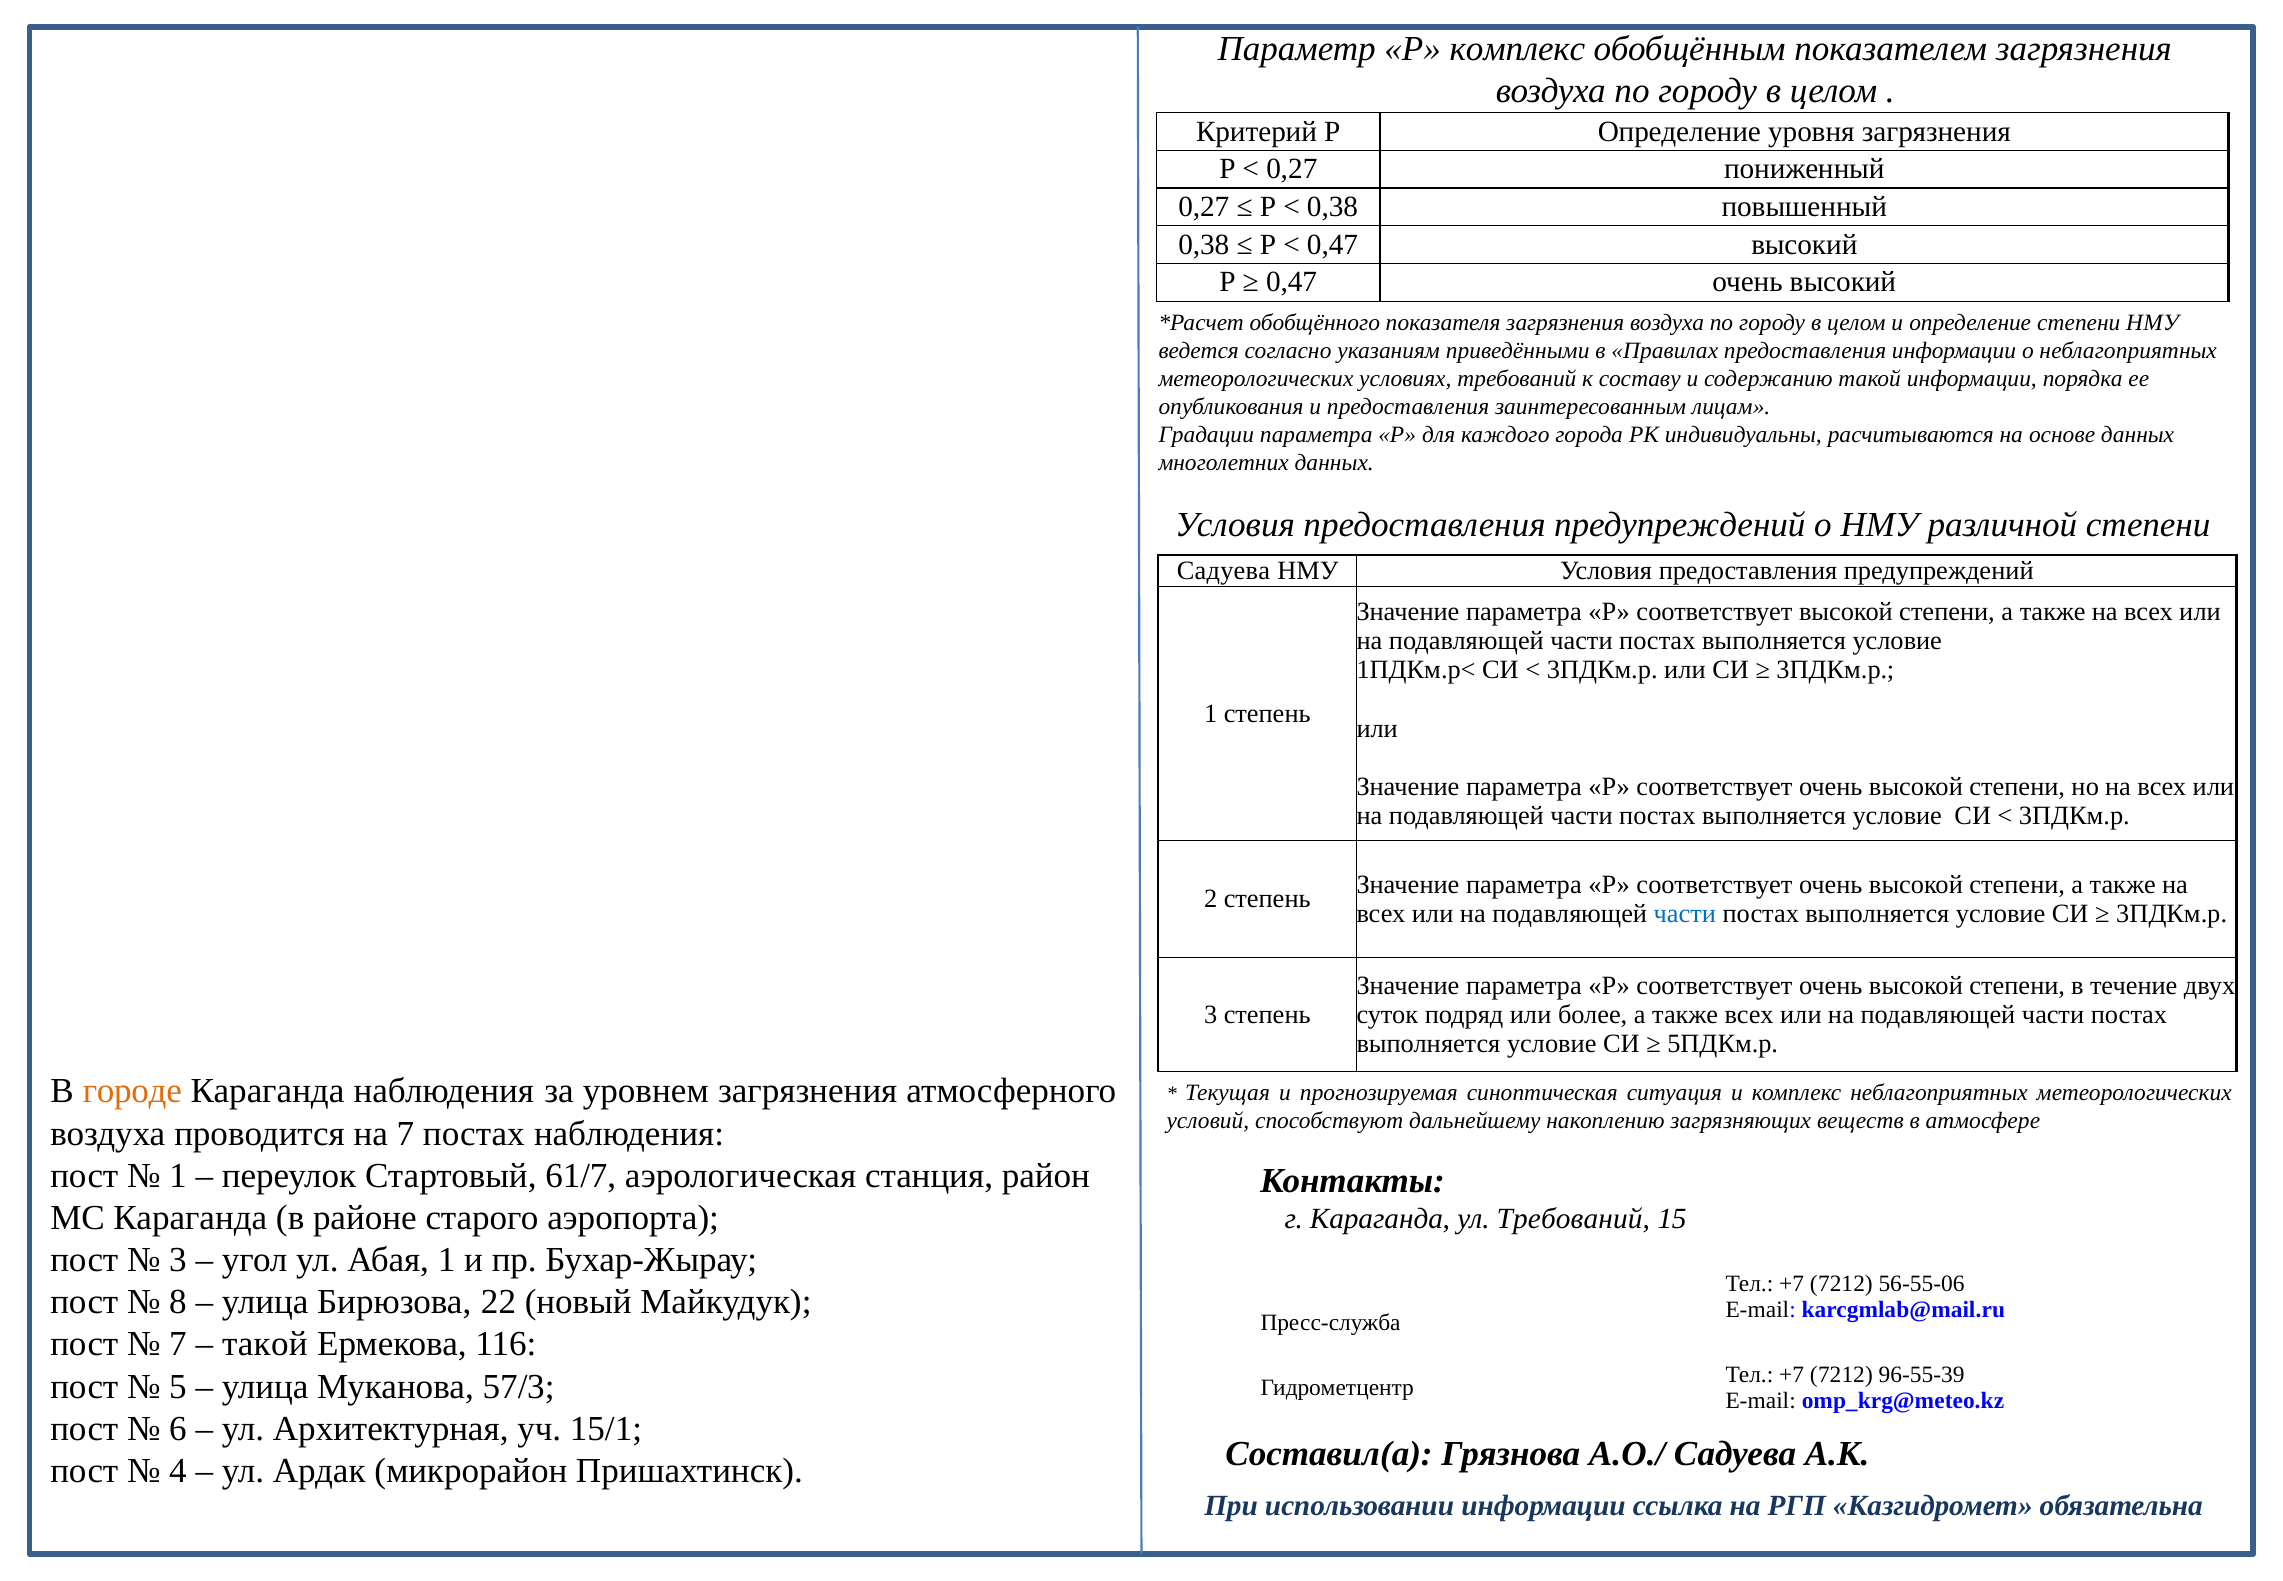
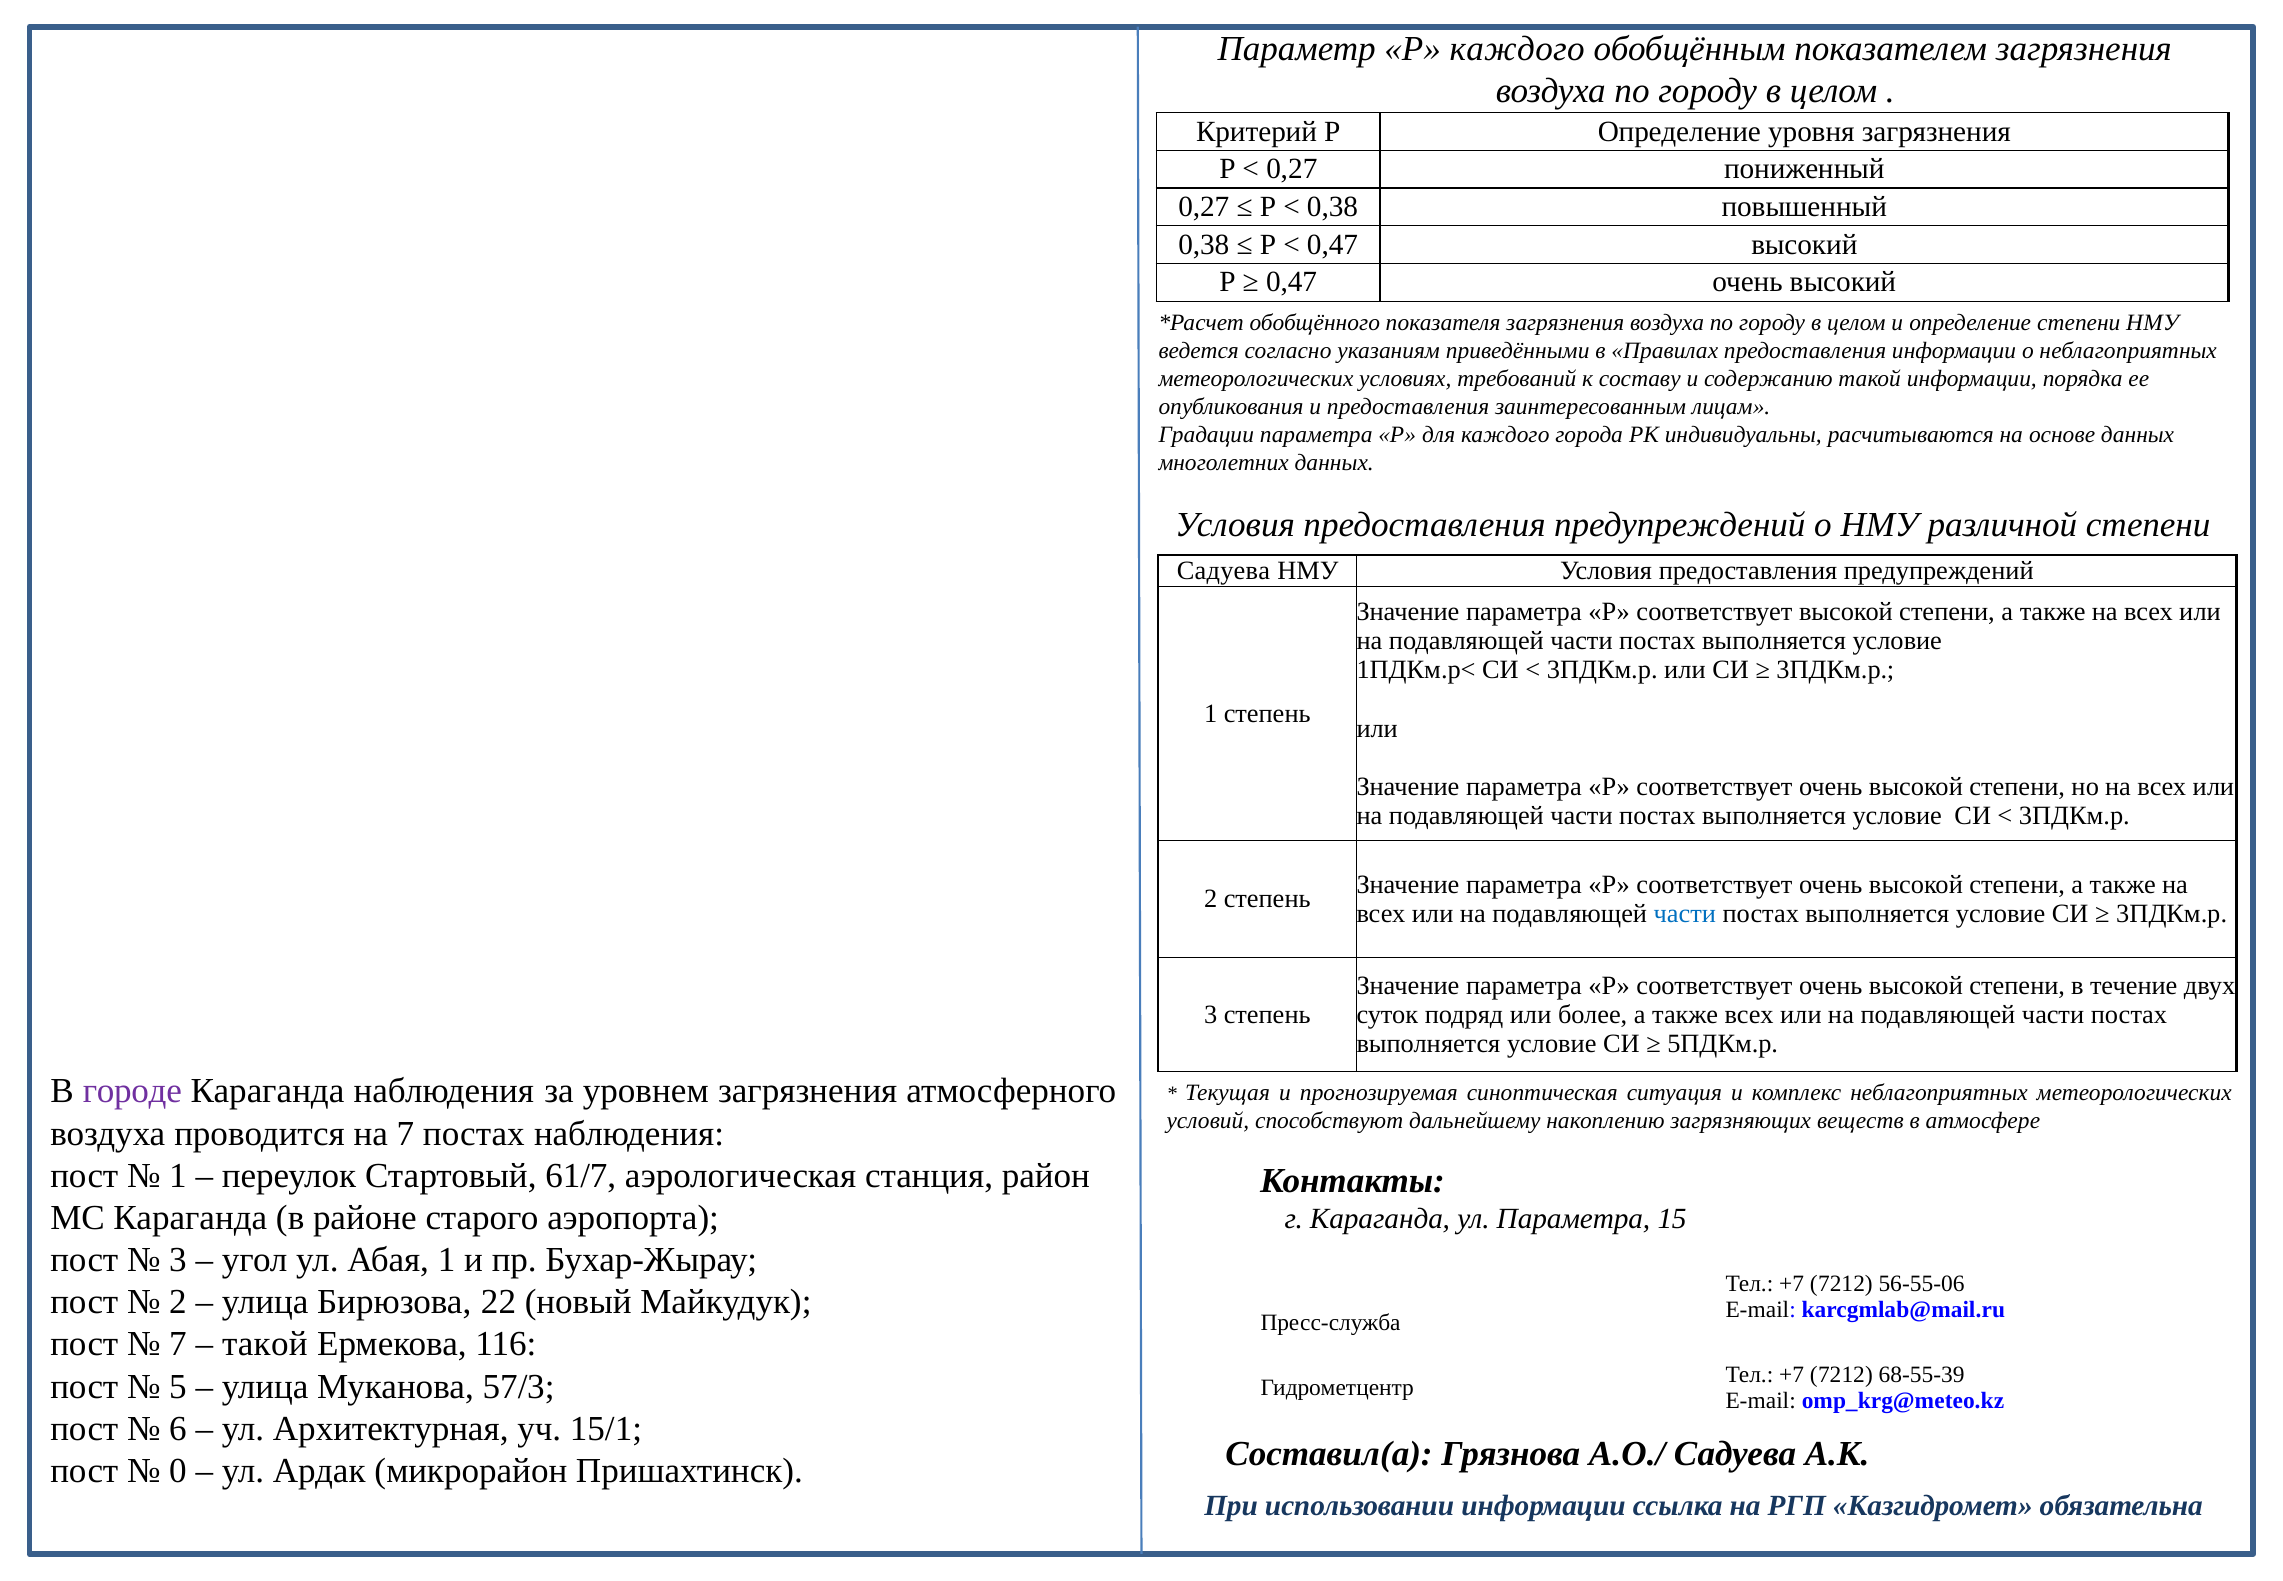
Р комплекс: комплекс -> каждого (1517, 48)
городе colour: orange -> purple (132, 1091)
ул Требований: Требований -> Параметра (1573, 1219)
8: 8 -> 2 (178, 1302)
96-55-39: 96-55-39 -> 68-55-39 (1922, 1375)
4: 4 -> 0 (178, 1470)
